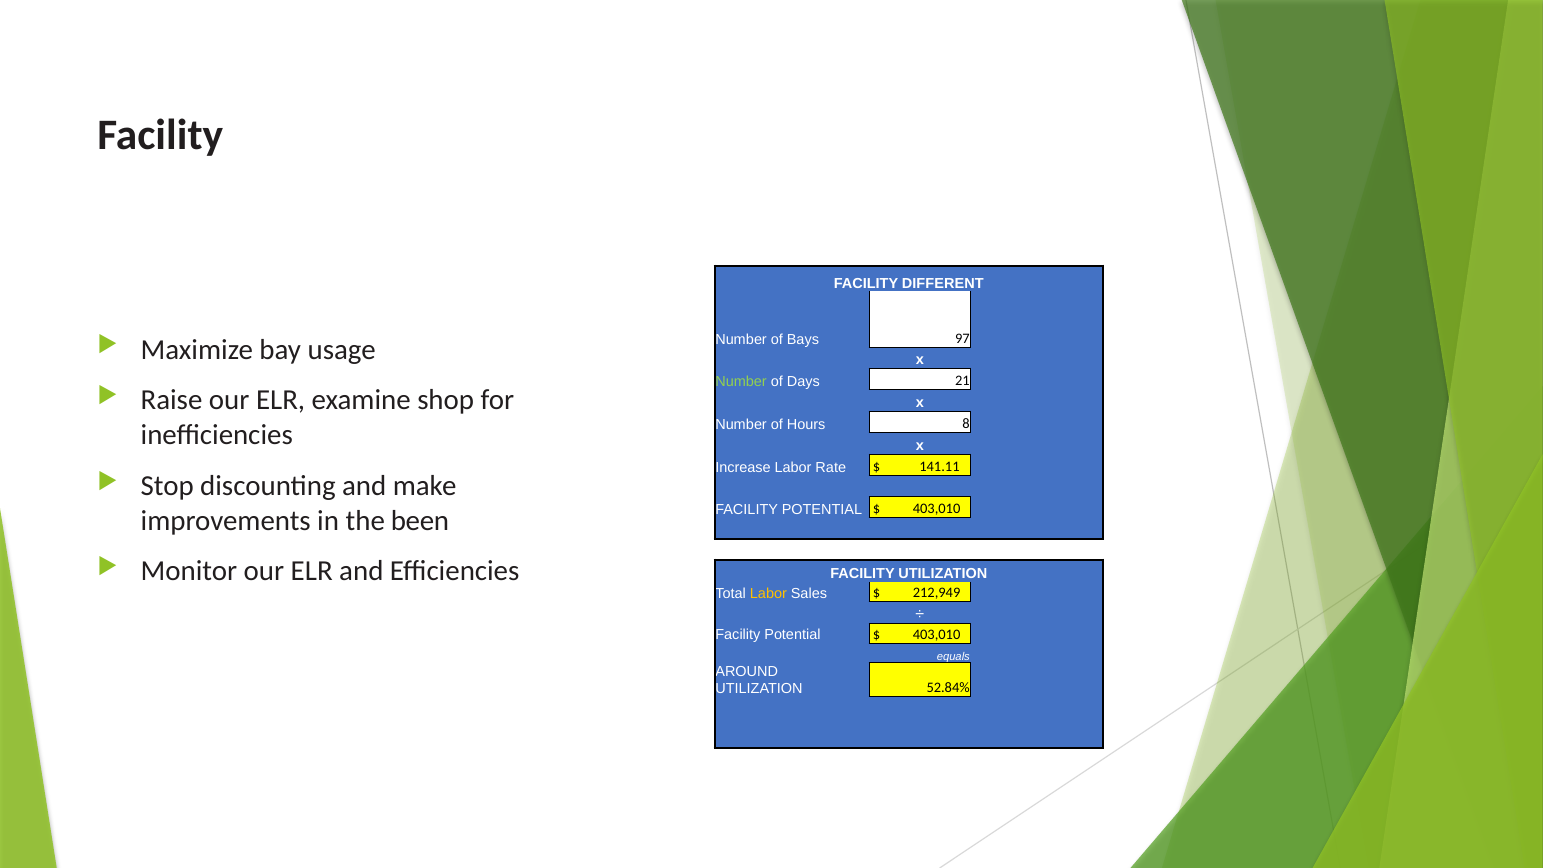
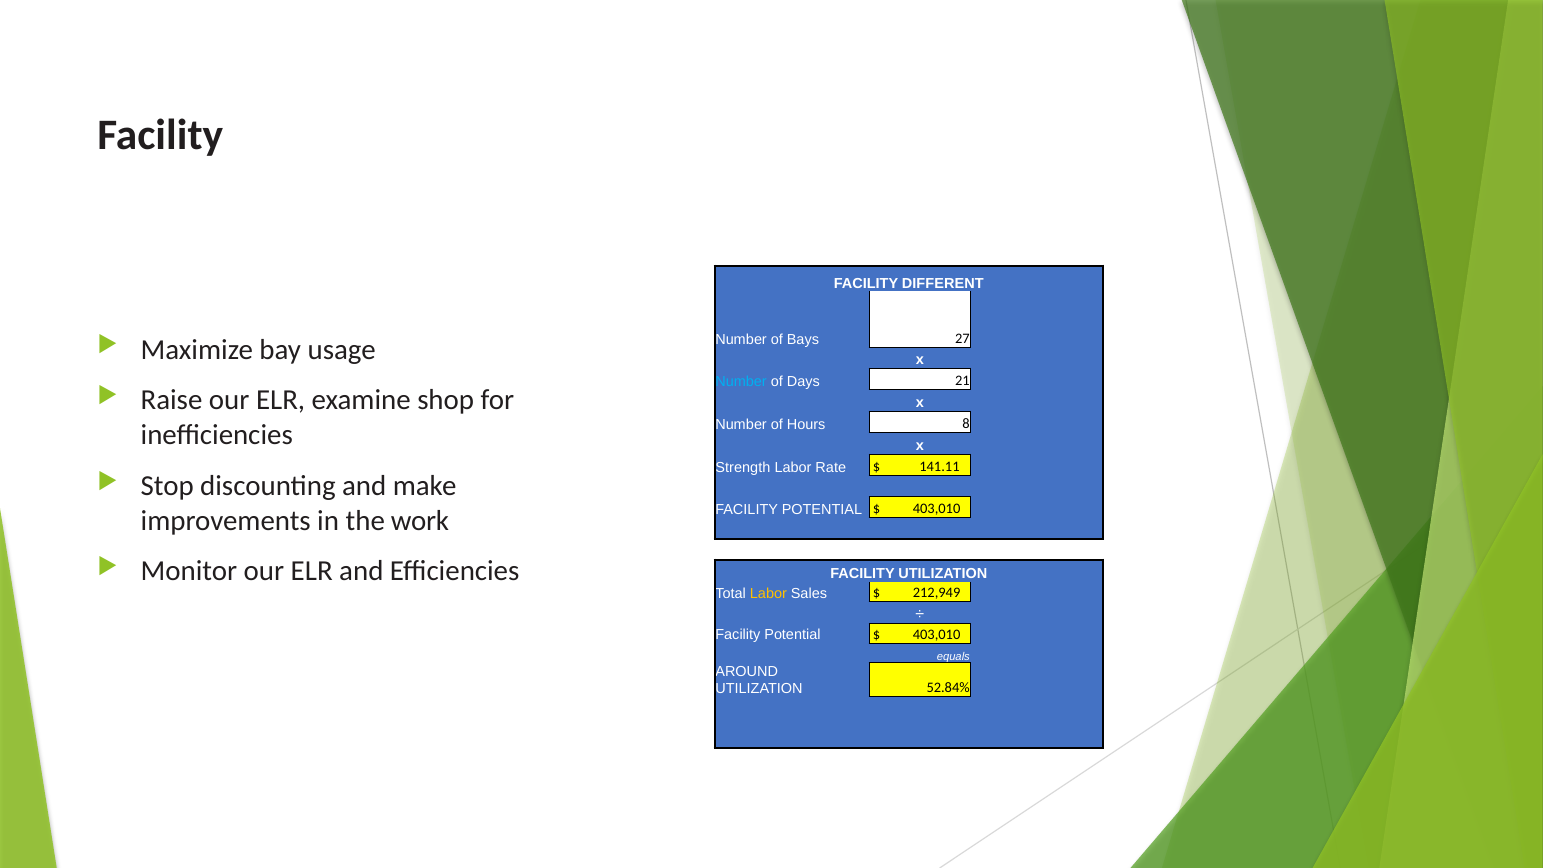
97: 97 -> 27 (962, 339)
Number colour: light green -> light blue (741, 382)
Increase: Increase -> Strength (743, 467)
been: been -> work (420, 520)
